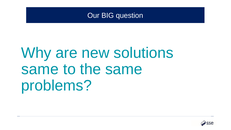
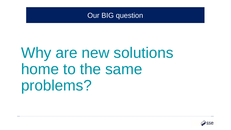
same: same -> home (40, 69)
